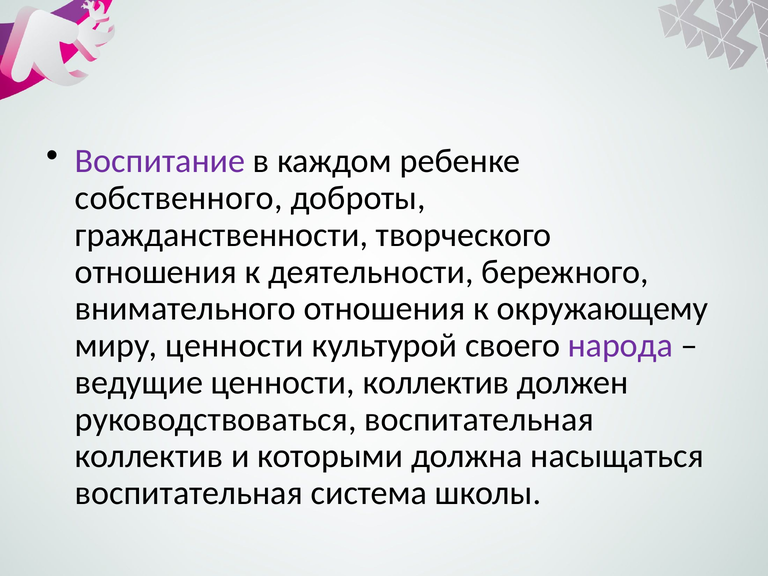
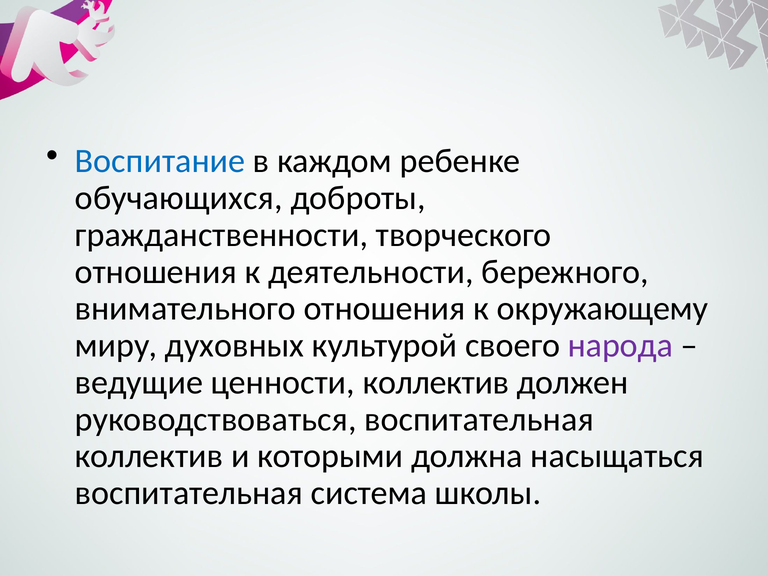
Воспитание colour: purple -> blue (160, 161)
собственного: собственного -> обучающихся (179, 198)
миру ценности: ценности -> духовных (235, 346)
